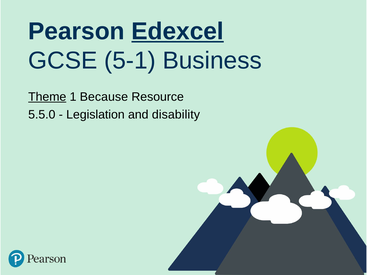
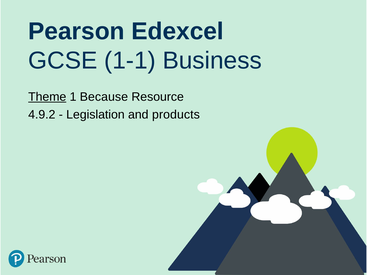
Edexcel underline: present -> none (178, 31)
5-1: 5-1 -> 1-1 (130, 61)
5.5.0: 5.5.0 -> 4.9.2 (42, 115)
disability: disability -> products (176, 115)
